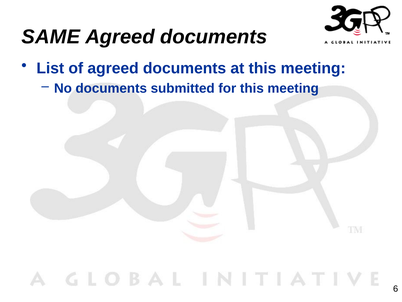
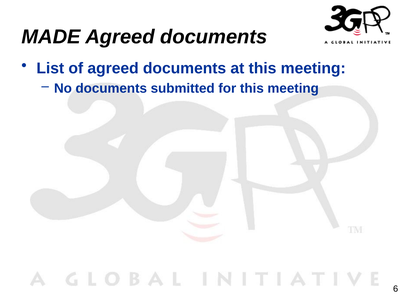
SAME: SAME -> MADE (51, 37)
